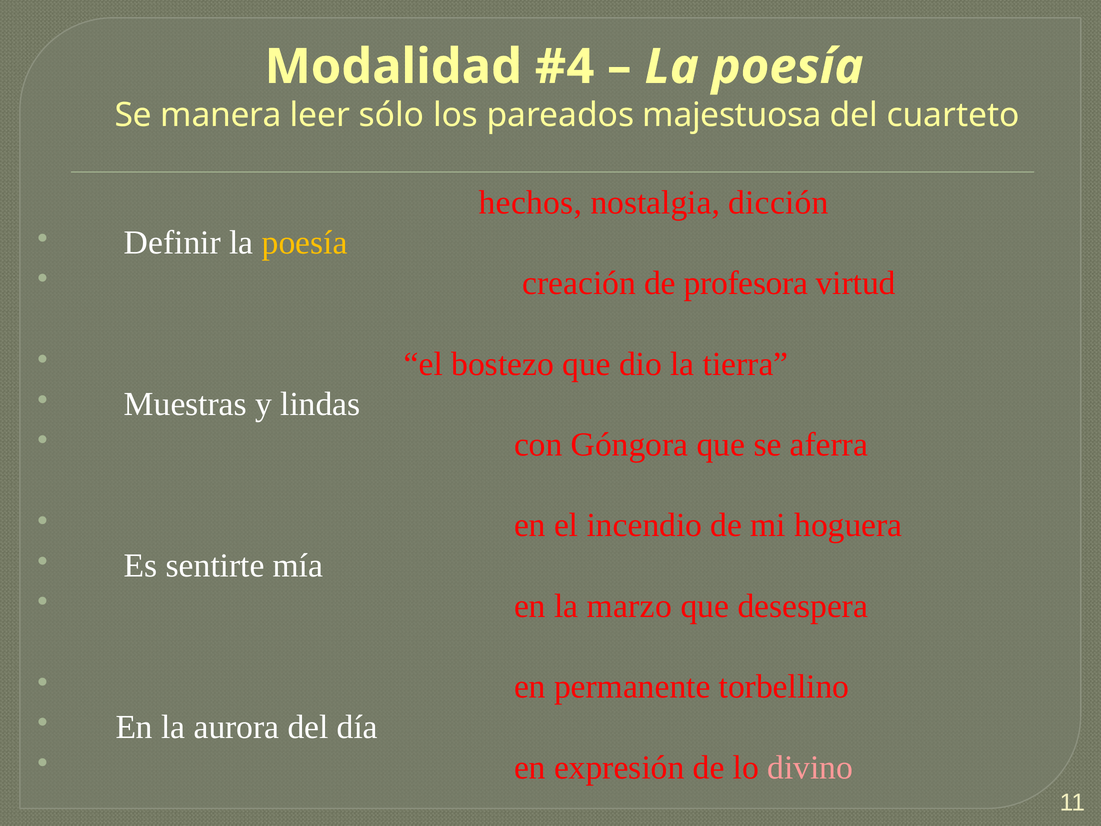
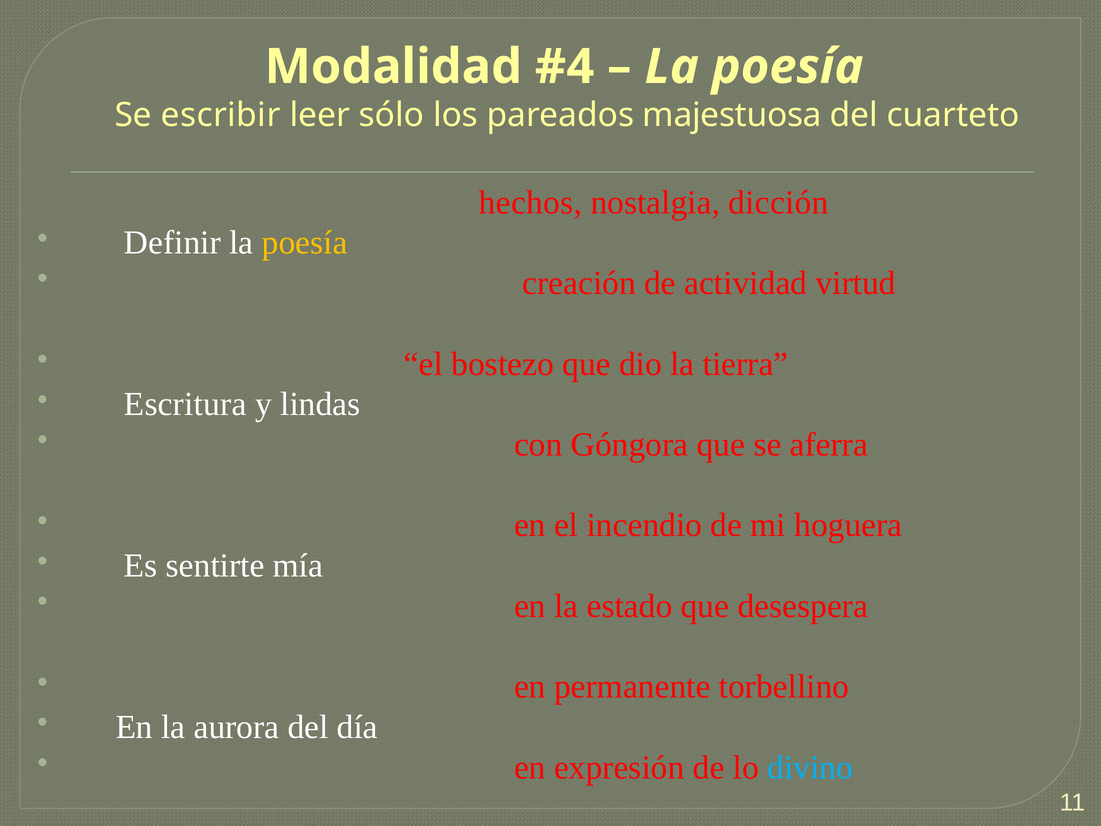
manera: manera -> escribir (221, 115)
profesora: profesora -> actividad (746, 283)
Muestras: Muestras -> Escritura (185, 404)
marzo: marzo -> estado (629, 606)
divino colour: pink -> light blue (810, 767)
